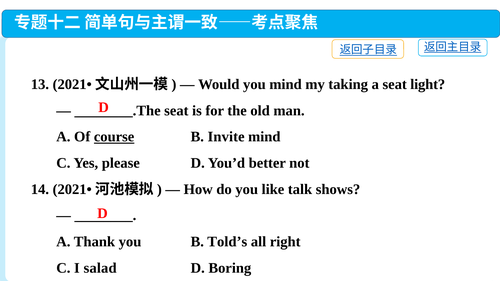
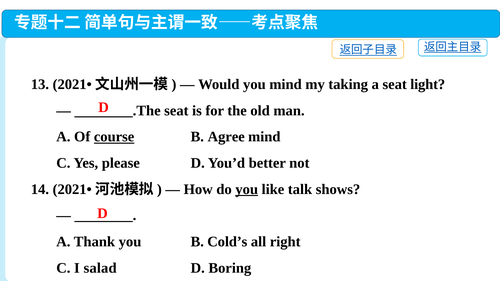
Invite: Invite -> Agree (226, 137)
you underline: none -> present (247, 189)
Told’s: Told’s -> Cold’s (227, 242)
